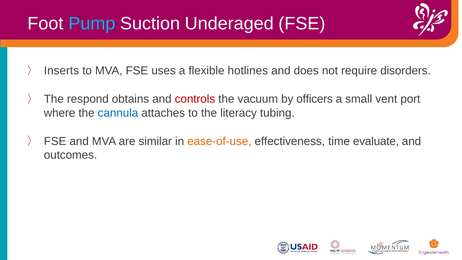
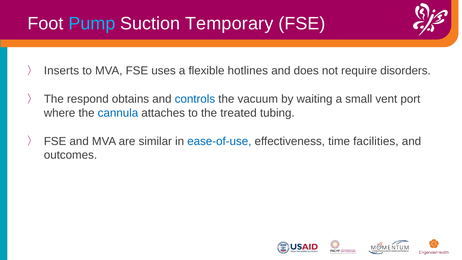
Underaged: Underaged -> Temporary (229, 23)
controls colour: red -> blue (195, 99)
officers: officers -> waiting (315, 99)
literacy: literacy -> treated (239, 113)
ease-of-use colour: orange -> blue (219, 141)
evaluate: evaluate -> facilities (376, 141)
